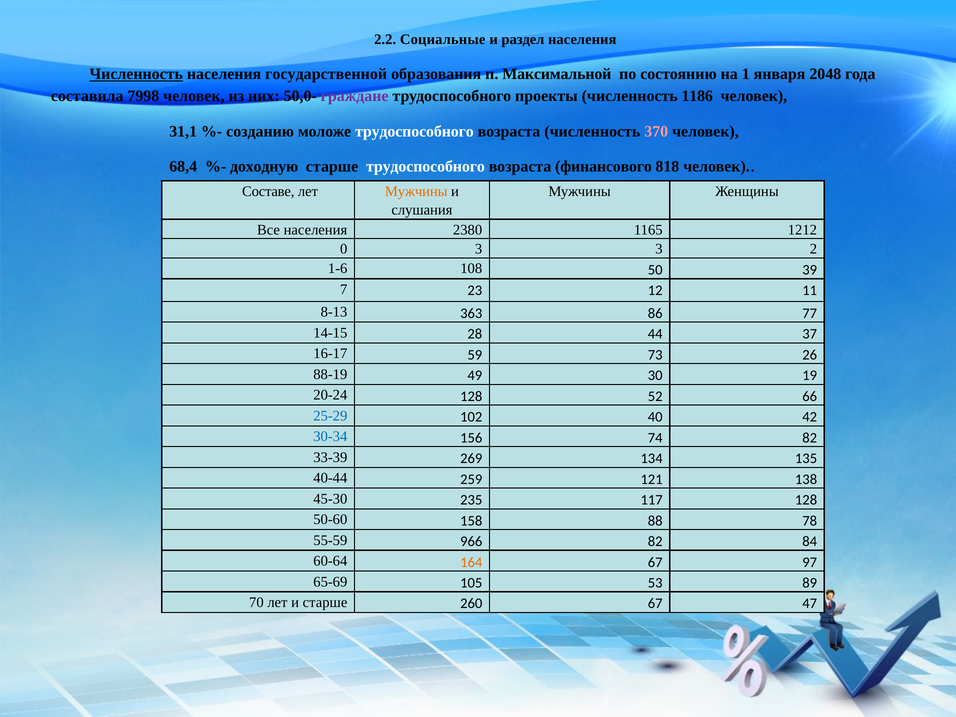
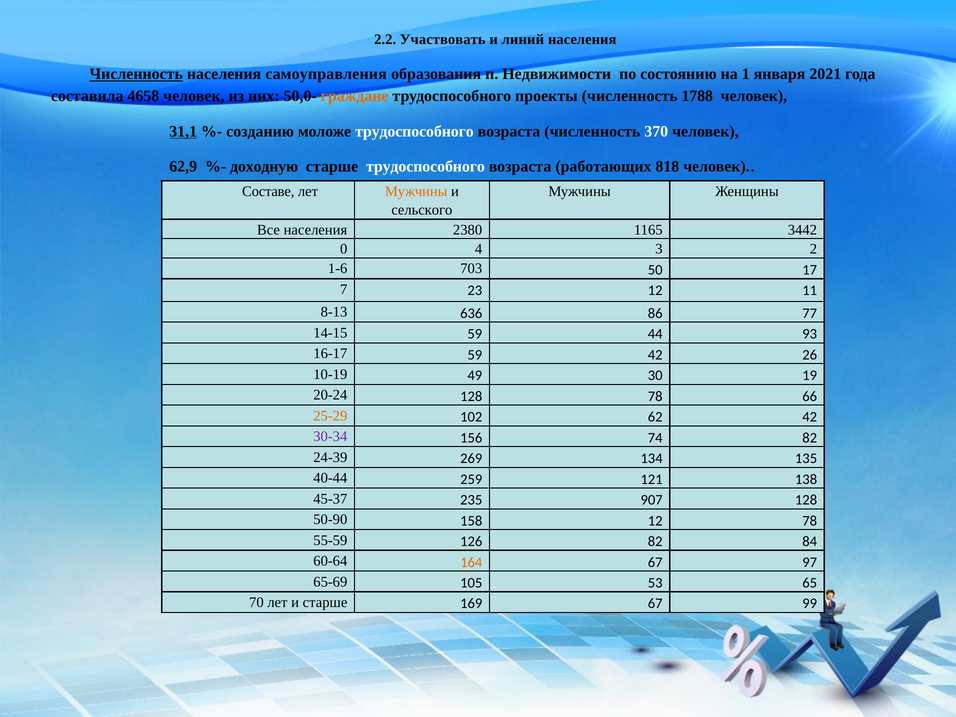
Социальные: Социальные -> Участвовать (443, 40)
раздел: раздел -> линий (523, 40)
государственной: государственной -> самоуправления (326, 74)
Максимальной: Максимальной -> Недвижимости (557, 74)
2048: 2048 -> 2021 (825, 74)
7998: 7998 -> 4658 (143, 96)
граждане colour: purple -> orange (355, 96)
1186: 1186 -> 1788 (697, 96)
31,1 underline: none -> present (183, 131)
370 colour: pink -> white (656, 131)
68,4: 68,4 -> 62,9 (183, 167)
финансового: финансового -> работающих (603, 167)
слушания: слушания -> сельского (422, 210)
1212: 1212 -> 3442 (802, 230)
0 3: 3 -> 4 (479, 249)
108: 108 -> 703 (471, 269)
39: 39 -> 17 (810, 270)
363: 363 -> 636 (471, 313)
14-15 28: 28 -> 59 (475, 334)
37: 37 -> 93 (810, 334)
59 73: 73 -> 42 (655, 355)
88-19: 88-19 -> 10-19 (330, 374)
128 52: 52 -> 78 (655, 396)
25-29 colour: blue -> orange (330, 416)
40: 40 -> 62 (655, 417)
30-34 colour: blue -> purple (330, 437)
33-39: 33-39 -> 24-39 (330, 457)
45-30: 45-30 -> 45-37 (330, 499)
117: 117 -> 907 (652, 500)
50-60: 50-60 -> 50-90 (330, 519)
158 88: 88 -> 12 (655, 521)
966: 966 -> 126 (471, 541)
89: 89 -> 65 (810, 583)
260: 260 -> 169 (471, 604)
47: 47 -> 99 (810, 604)
